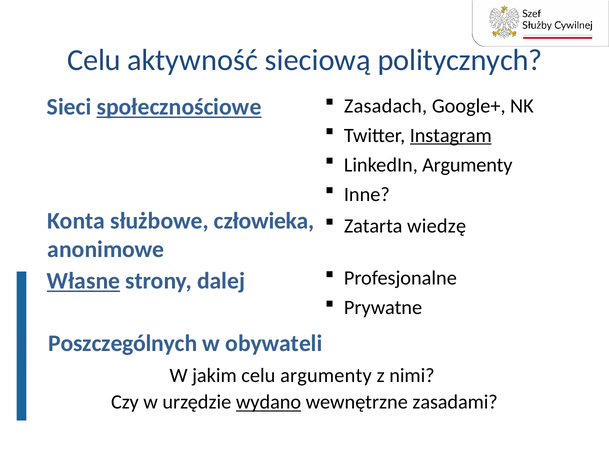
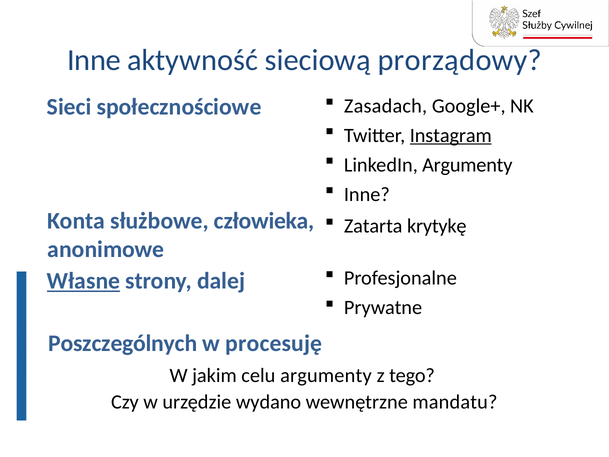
Celu: Celu -> Inne (94, 60)
politycznych: politycznych -> prorządowy (460, 60)
społecznościowe underline: present -> none (179, 107)
wiedzę: wiedzę -> krytykę (437, 226)
obywateli: obywateli -> procesuję (274, 343)
nimi: nimi -> tego (412, 375)
wydano underline: present -> none (269, 402)
zasadami: zasadami -> mandatu (455, 402)
